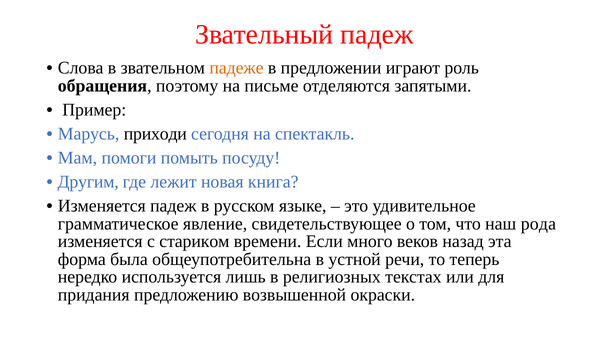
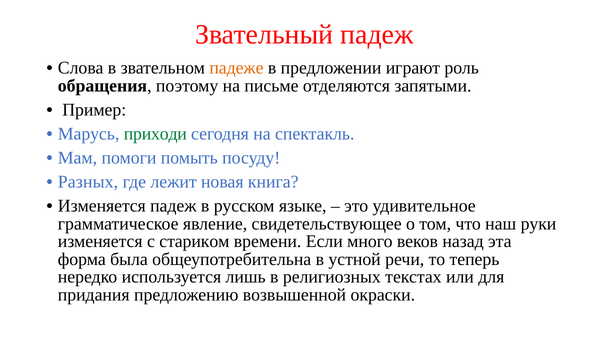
приходи colour: black -> green (155, 134)
Другим: Другим -> Разных (88, 182)
рода: рода -> руки (539, 224)
